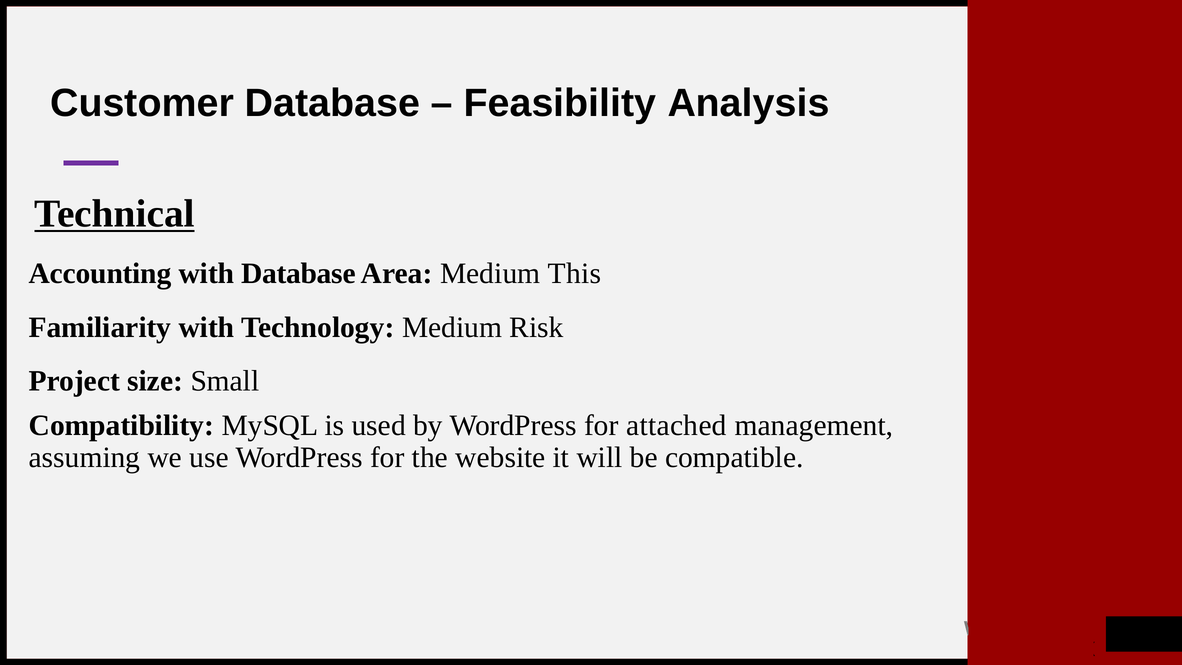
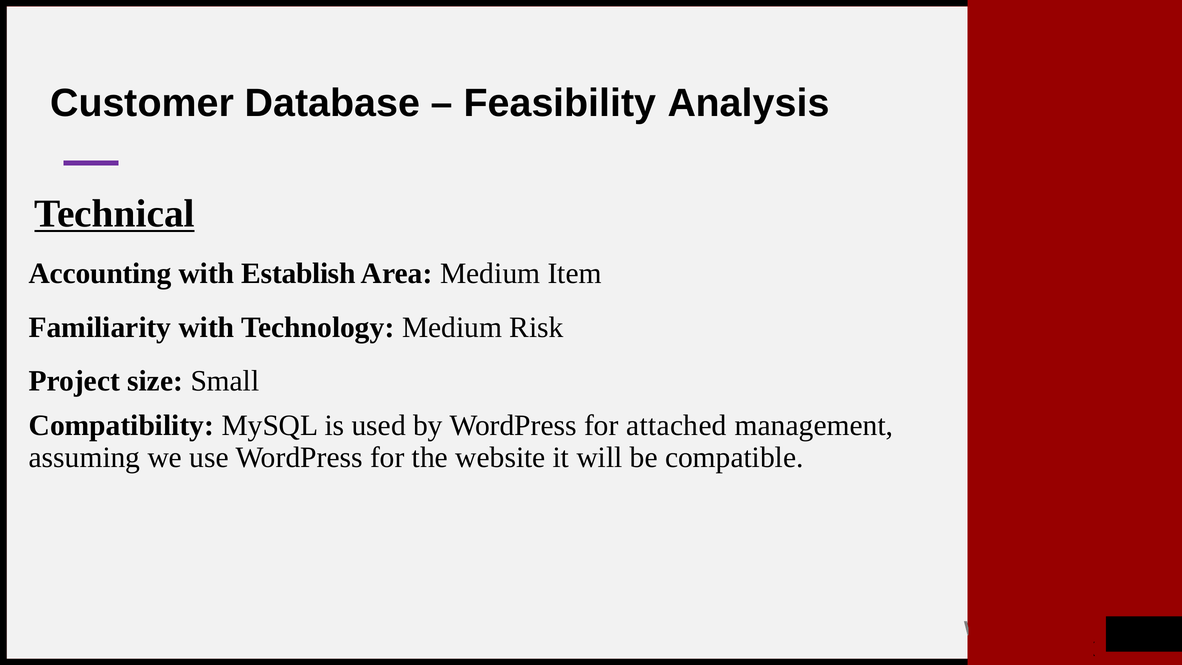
with Database: Database -> Establish (299, 273)
This: This -> Item (575, 273)
